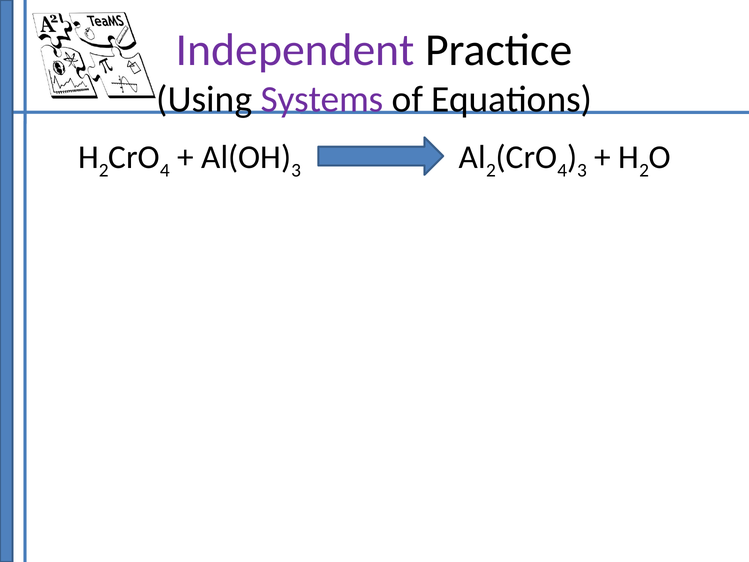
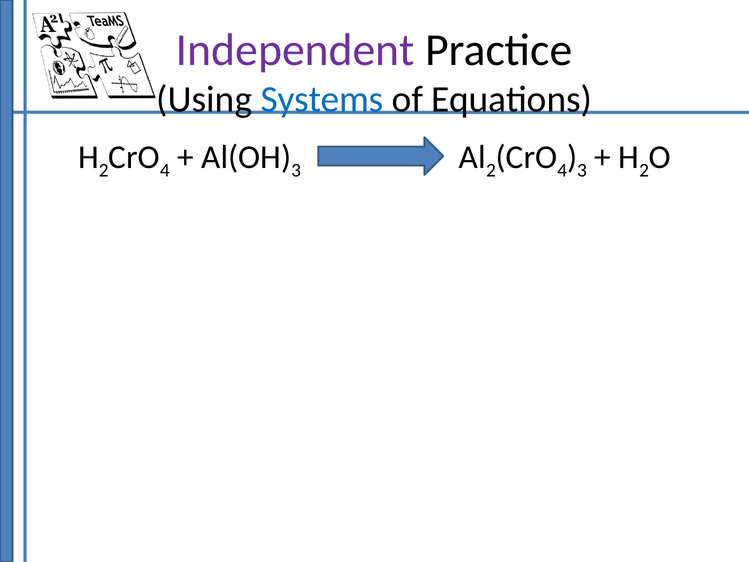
Systems colour: purple -> blue (322, 99)
